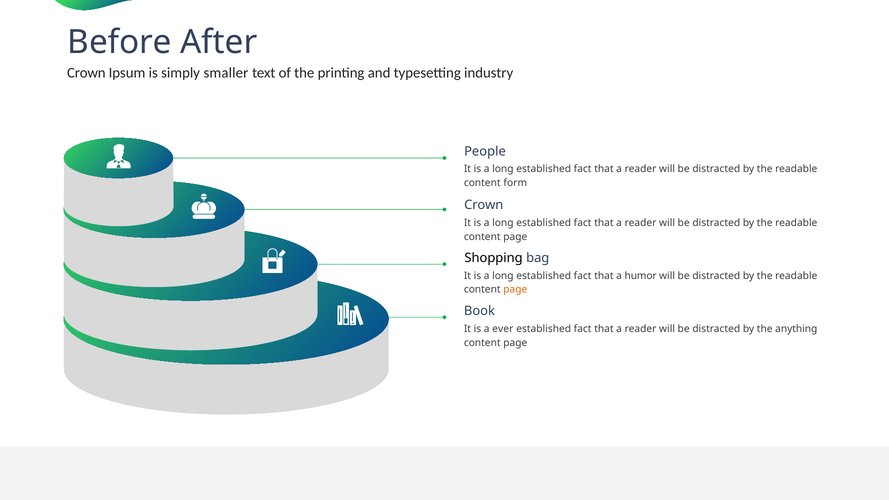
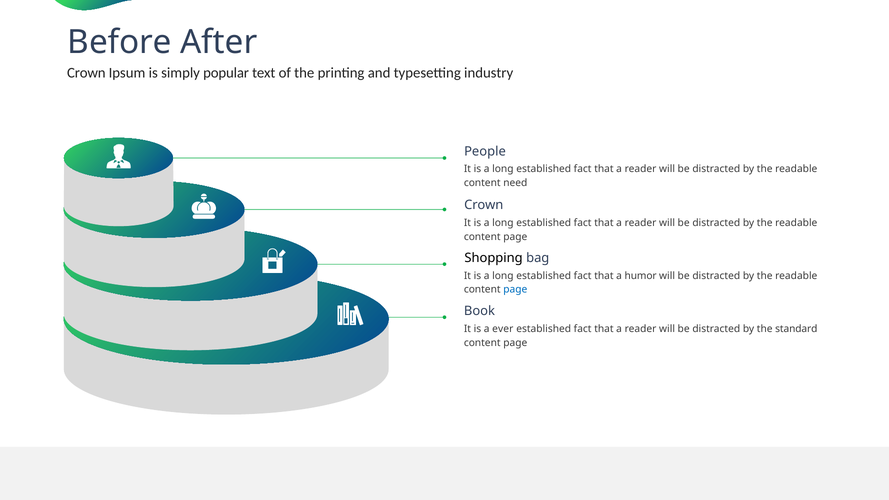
smaller: smaller -> popular (226, 73)
form: form -> need (515, 183)
page colour: orange -> blue (515, 290)
anything: anything -> standard (796, 329)
